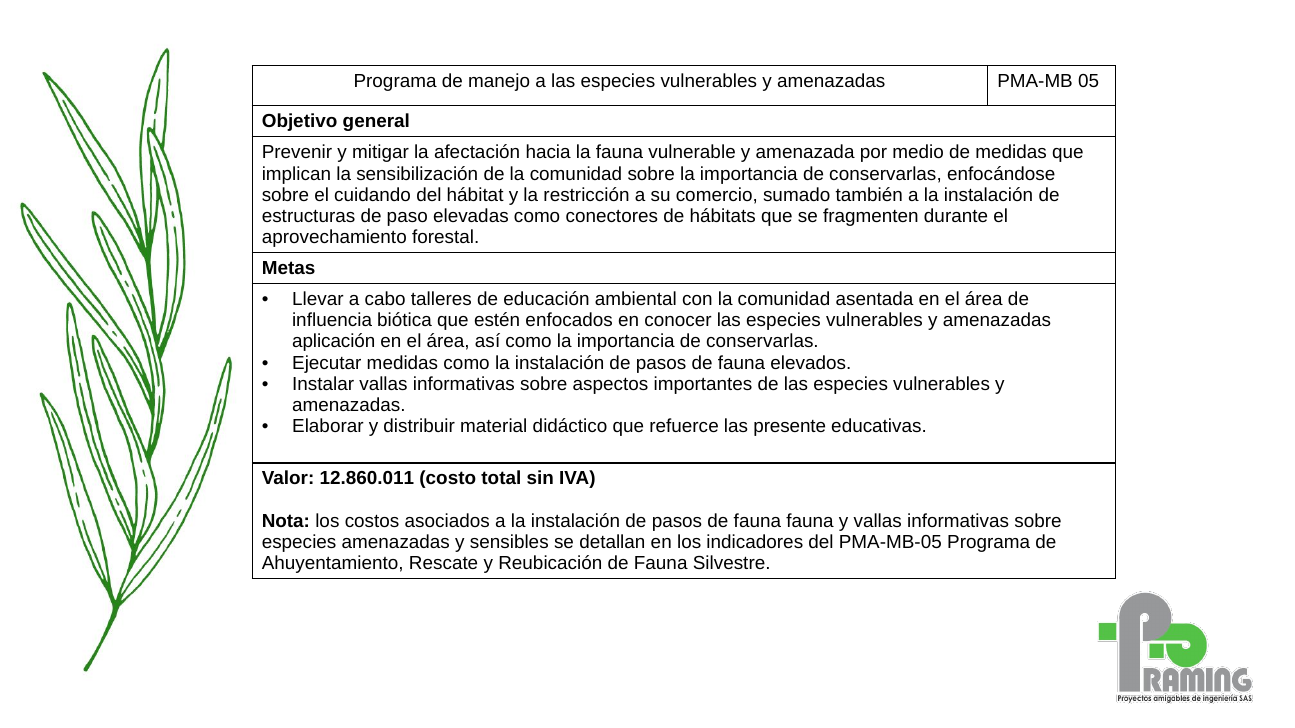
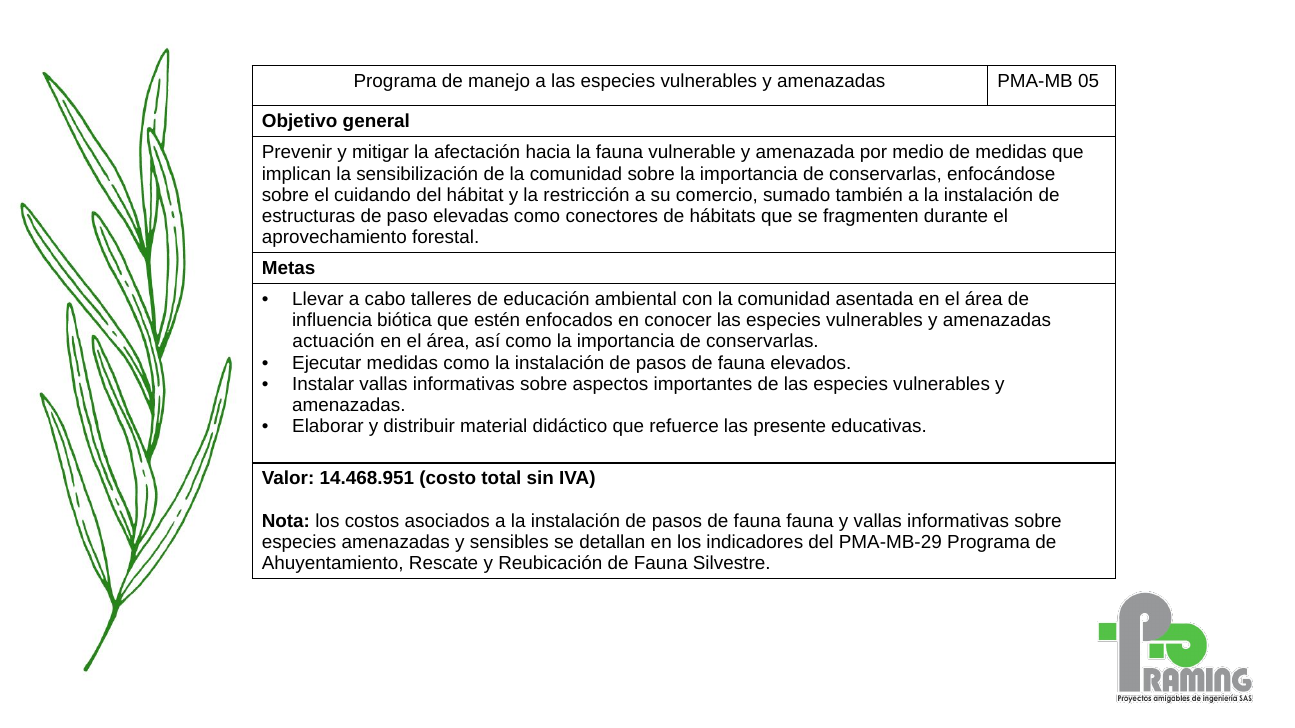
aplicación: aplicación -> actuación (334, 342)
12.860.011: 12.860.011 -> 14.468.951 (367, 479)
PMA-MB-05: PMA-MB-05 -> PMA-MB-29 (890, 543)
